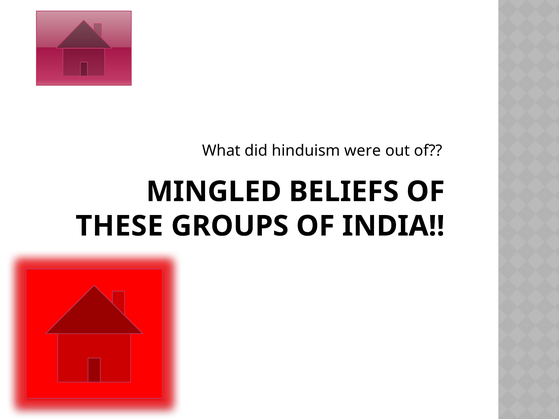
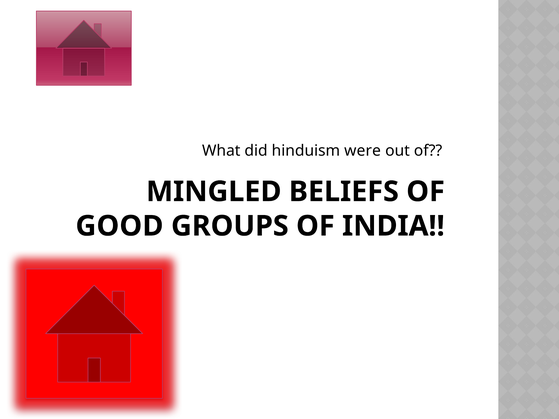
THESE: THESE -> GOOD (119, 226)
